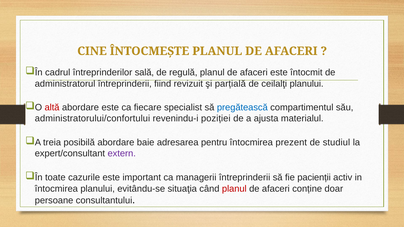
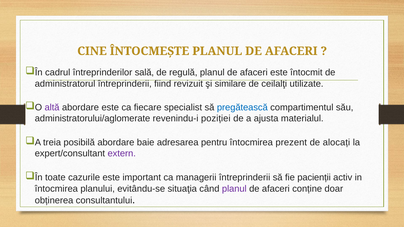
parțială: parțială -> similare (230, 84)
ceilalţi planului: planului -> utilizate (307, 84)
altă colour: red -> purple (52, 108)
administratorului/confortului: administratorului/confortului -> administratorului/aglomerate (93, 119)
studiul: studiul -> alocați (336, 143)
planul colour: red -> purple (234, 189)
persoane: persoane -> obținerea (54, 201)
